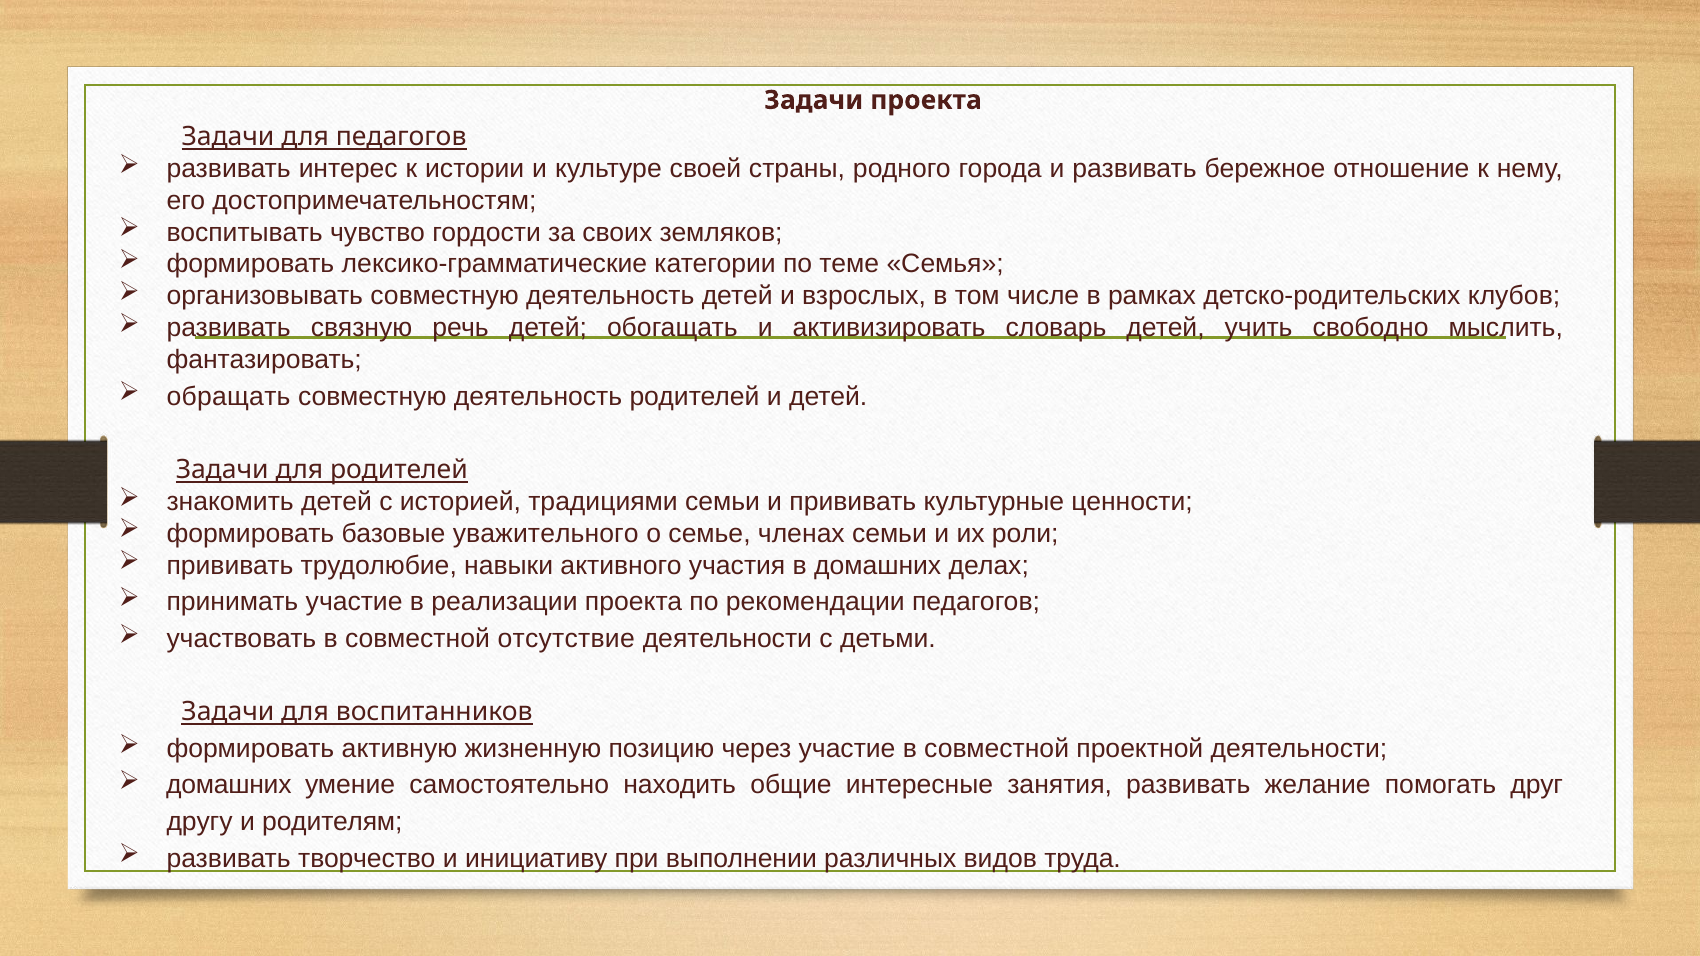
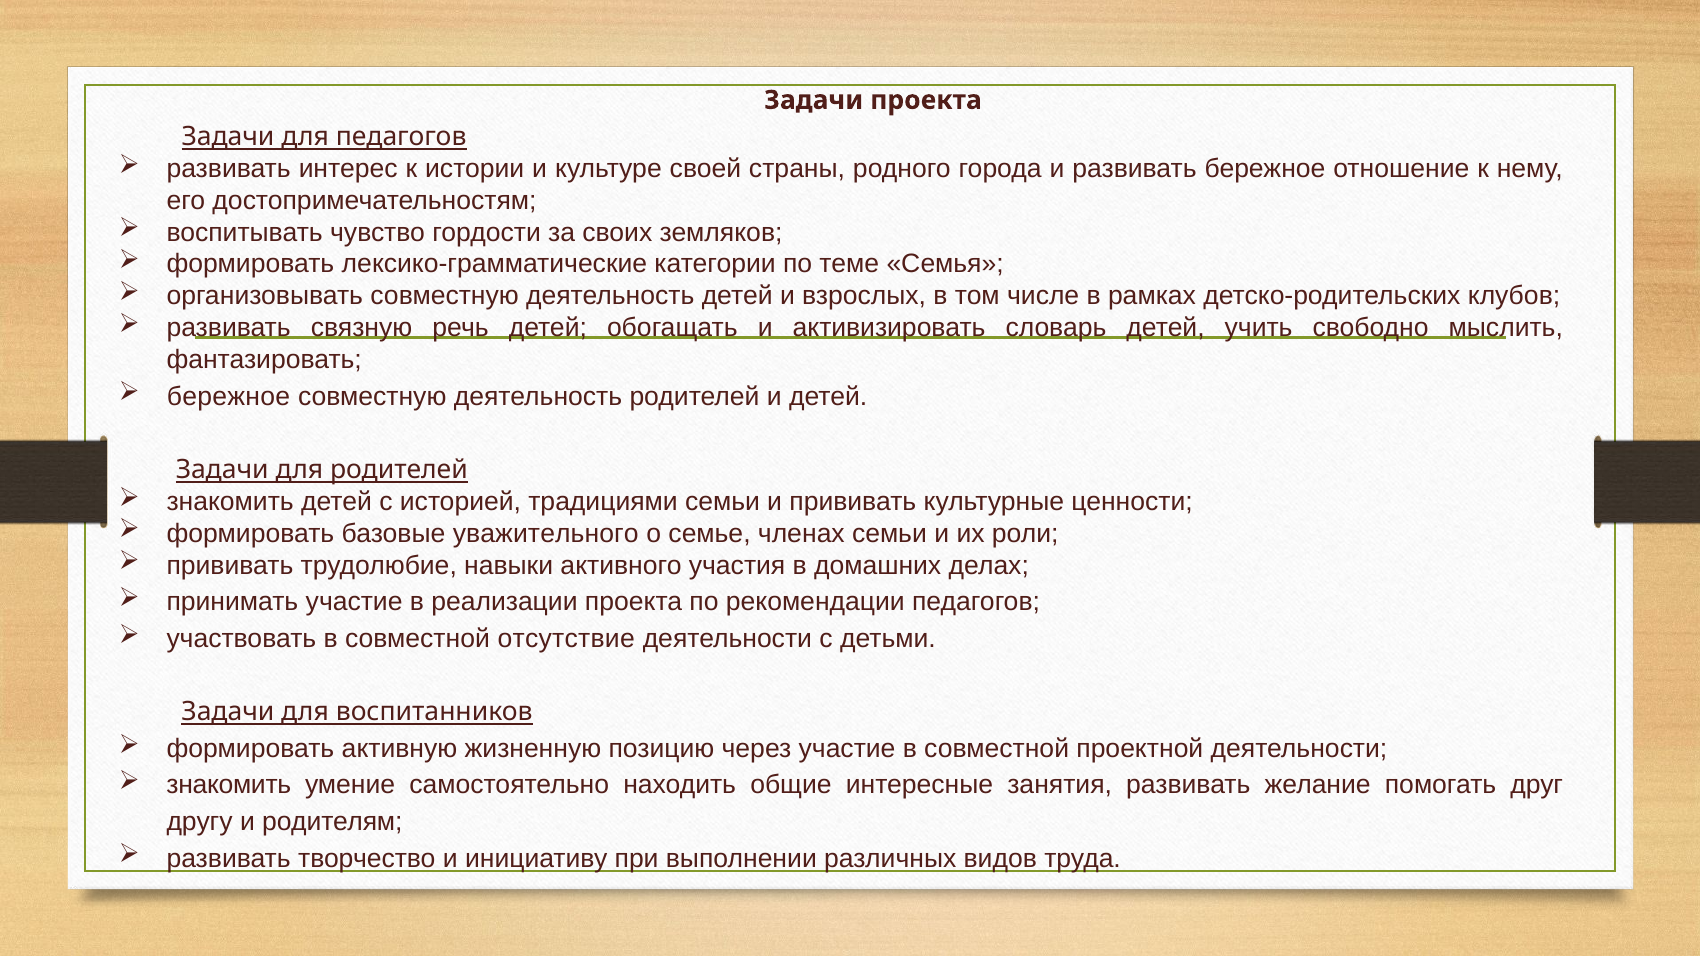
обращать: обращать -> бережное (229, 397)
домашних: домашних -> знакомить (229, 785)
